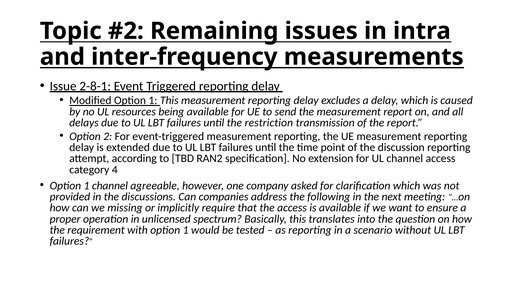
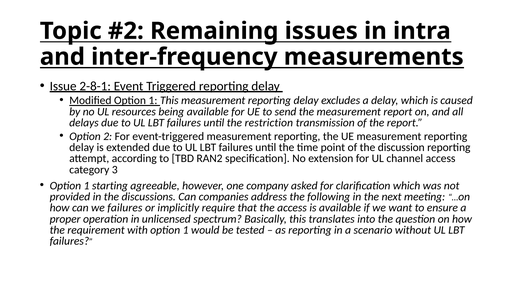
4: 4 -> 3 (115, 170)
1 channel: channel -> starting (110, 186)
we missing: missing -> failures (125, 208)
